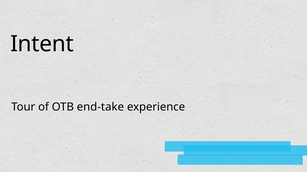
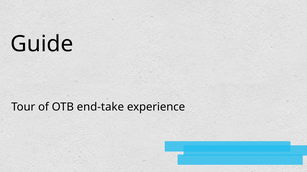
Intent: Intent -> Guide (42, 44)
